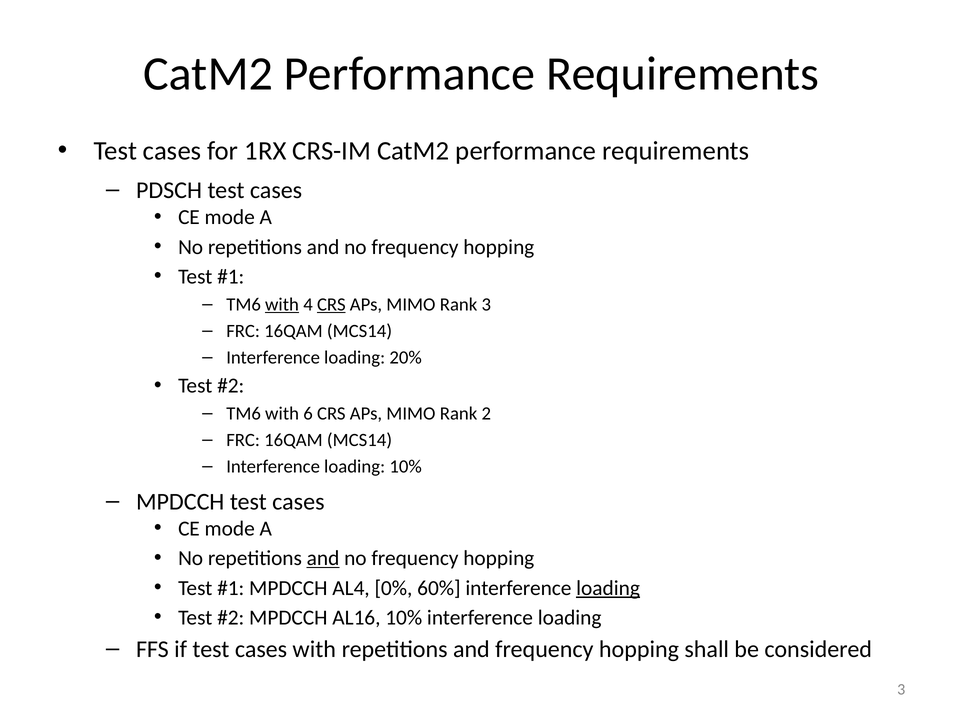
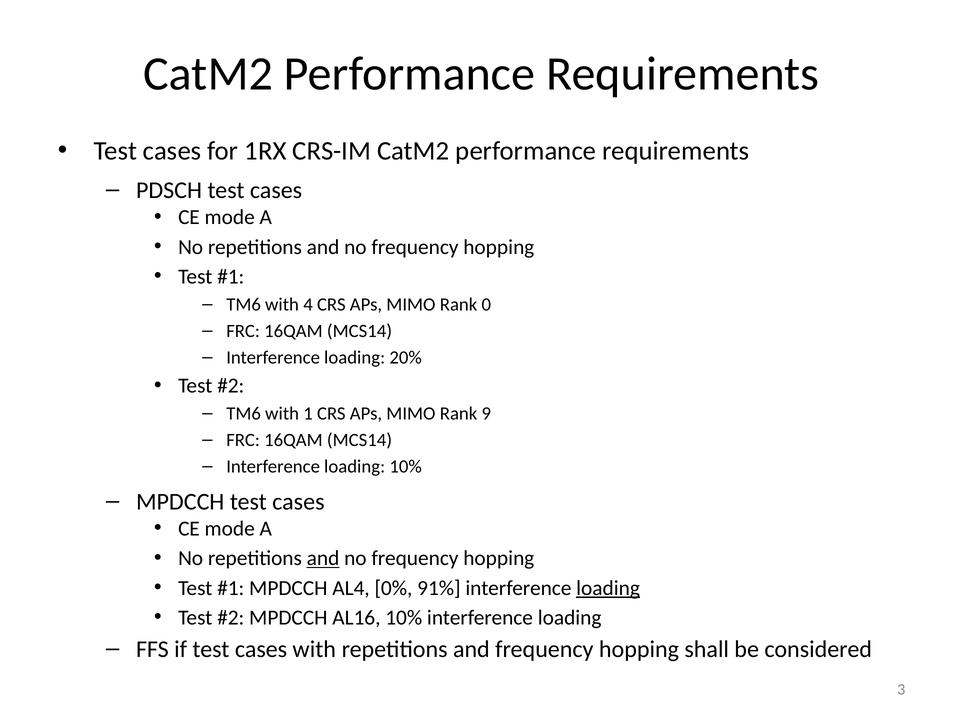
with underline: present -> none (282, 305)
CRS underline: present -> none (331, 305)
Rank 3: 3 -> 0 (486, 305)
6: 6 -> 1 (308, 414)
2: 2 -> 9 (486, 414)
60%: 60% -> 91% (439, 588)
